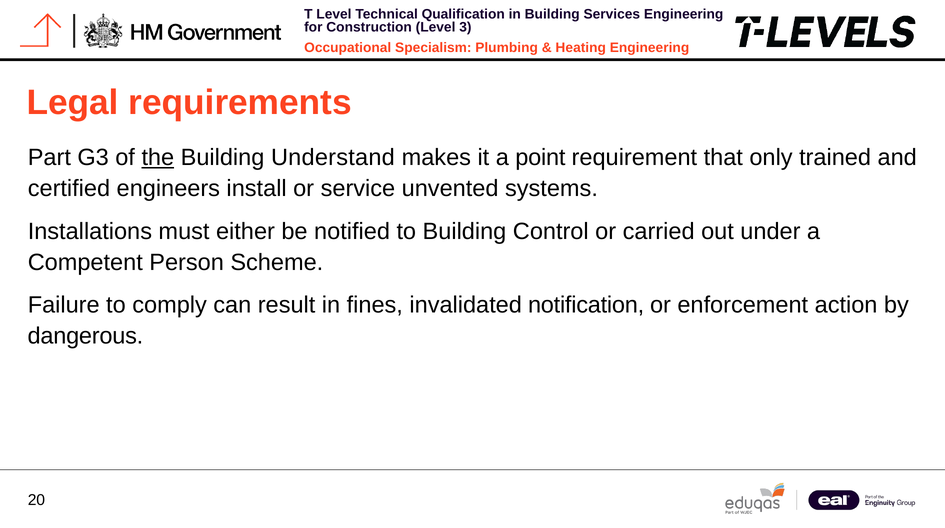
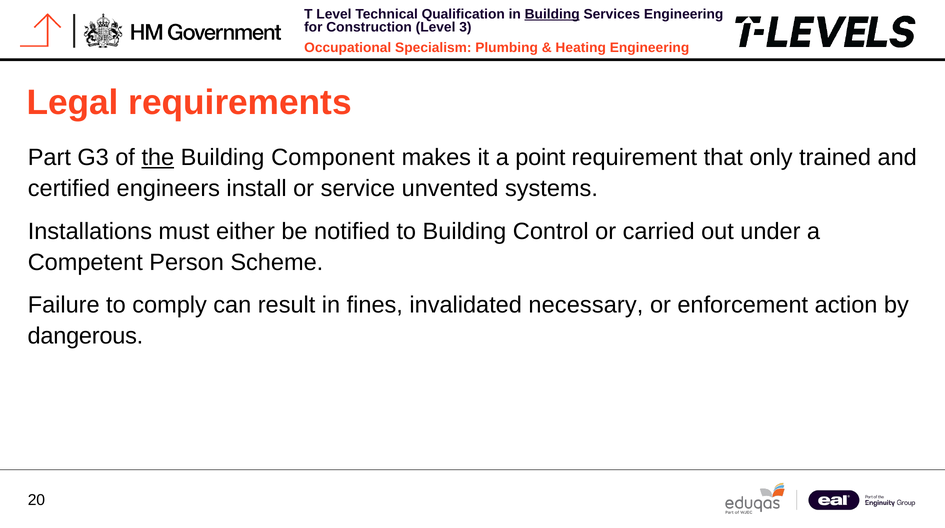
Building underline: none -> present (552, 14)
Understand: Understand -> Component (333, 158)
notification: notification -> necessary (586, 305)
